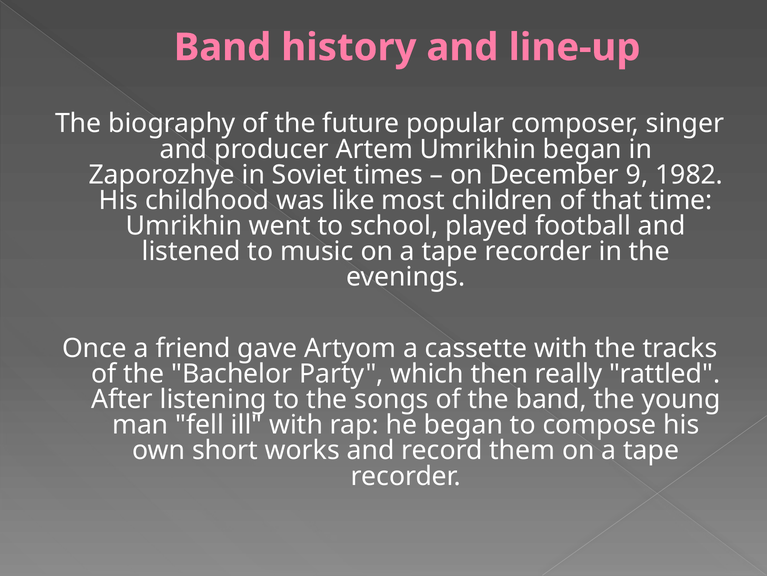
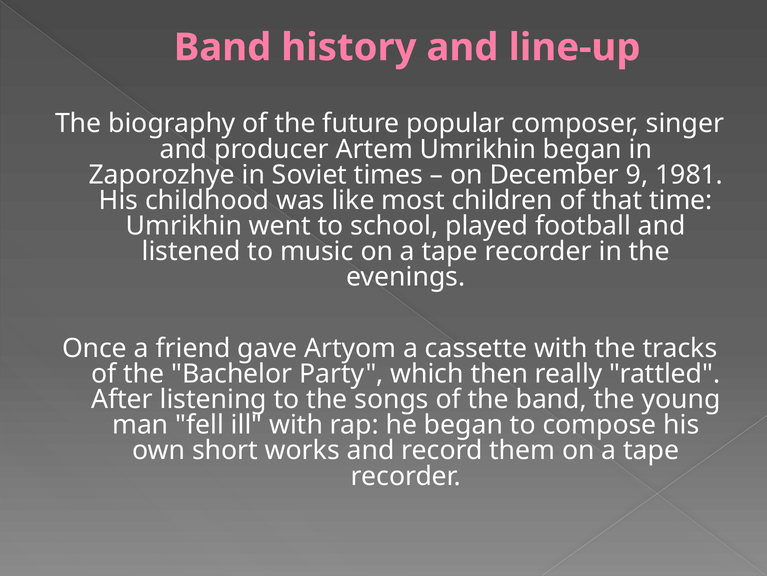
1982: 1982 -> 1981 (689, 175)
